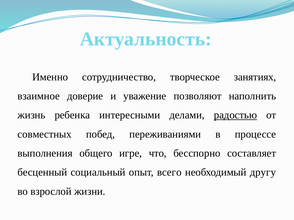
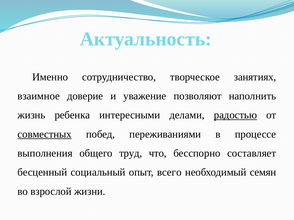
совместных underline: none -> present (45, 134)
игре: игре -> труд (131, 154)
другу: другу -> семян (263, 173)
